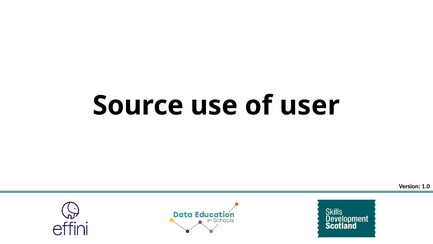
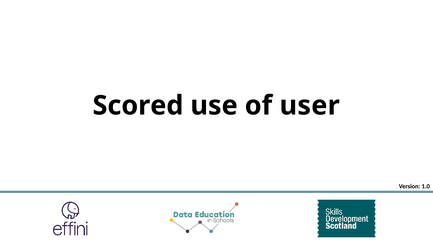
Source: Source -> Scored (138, 105)
